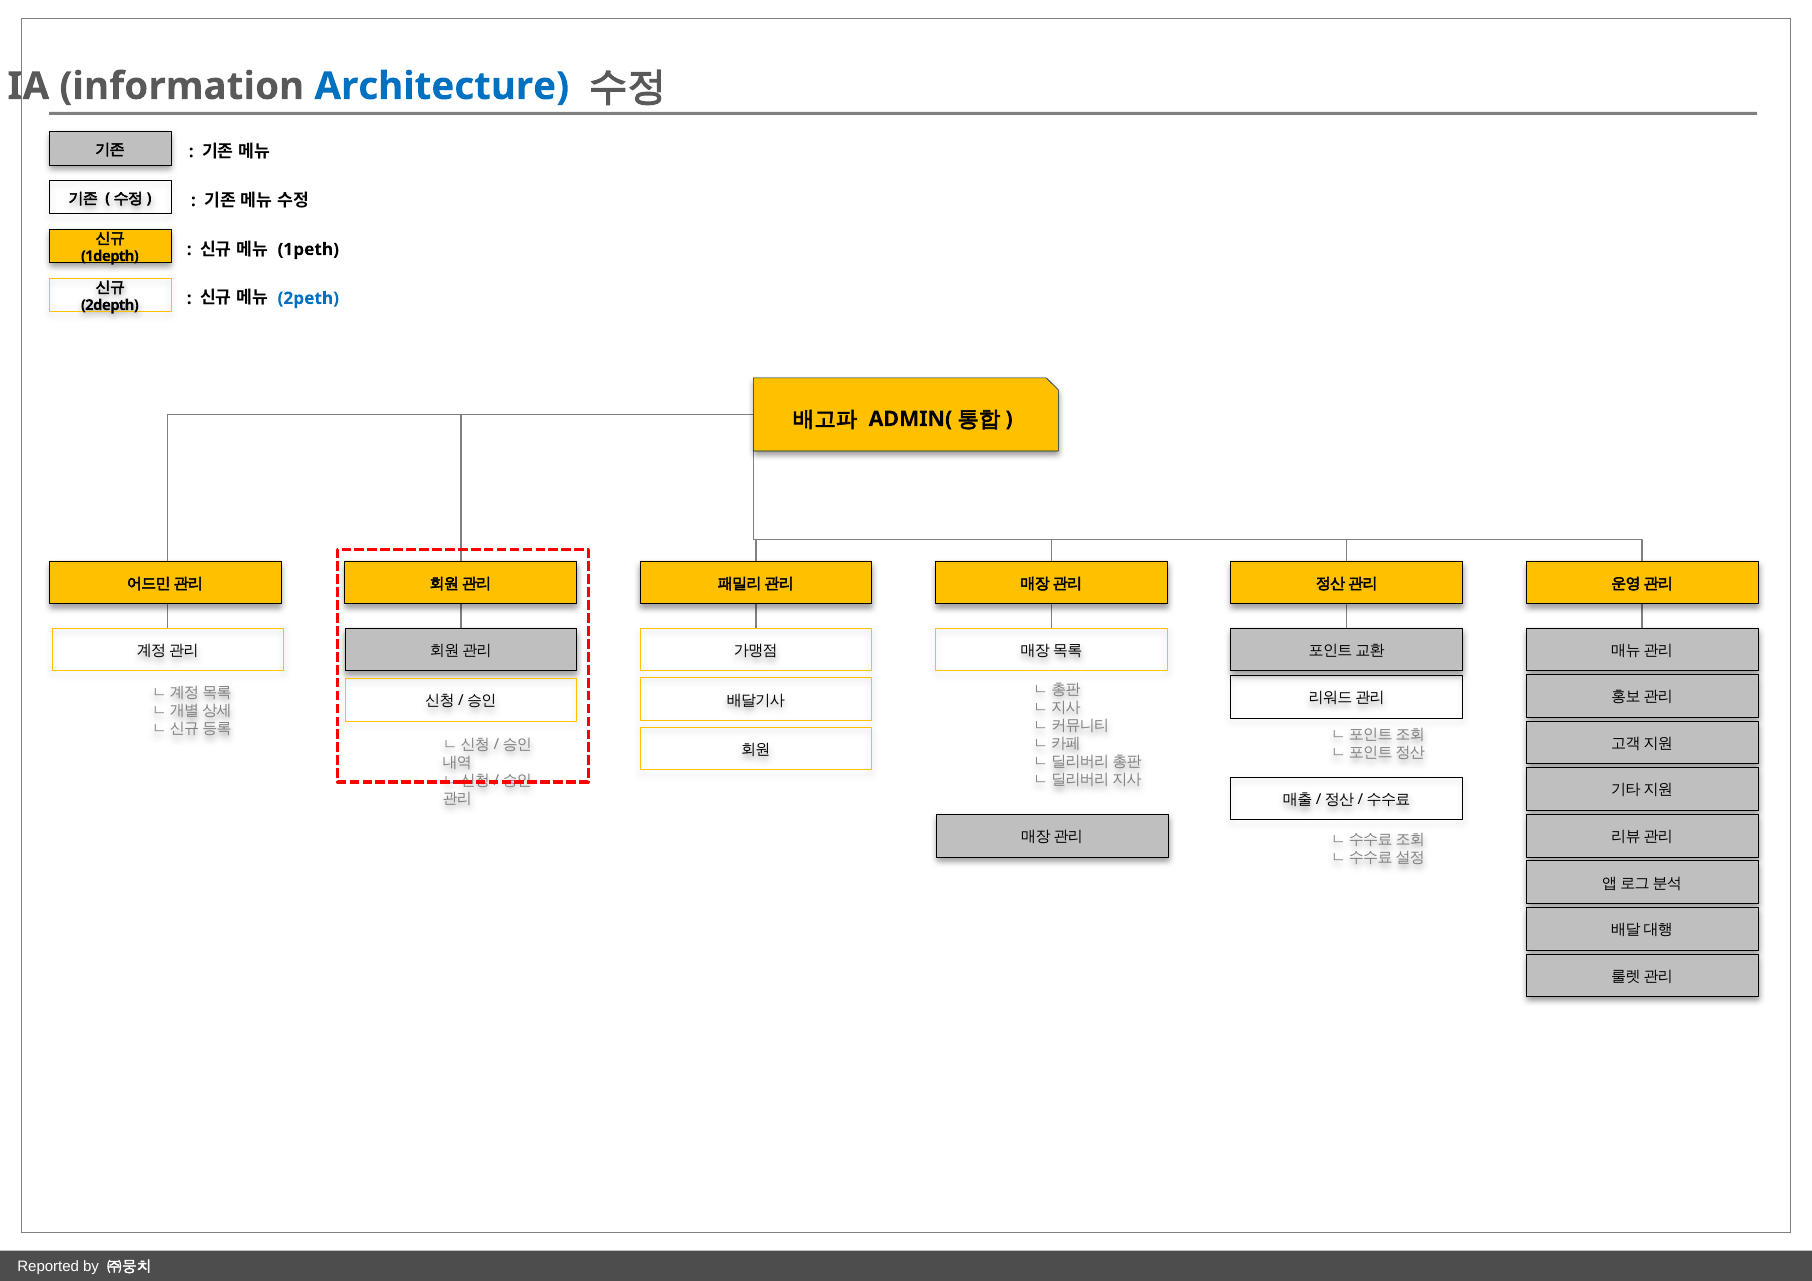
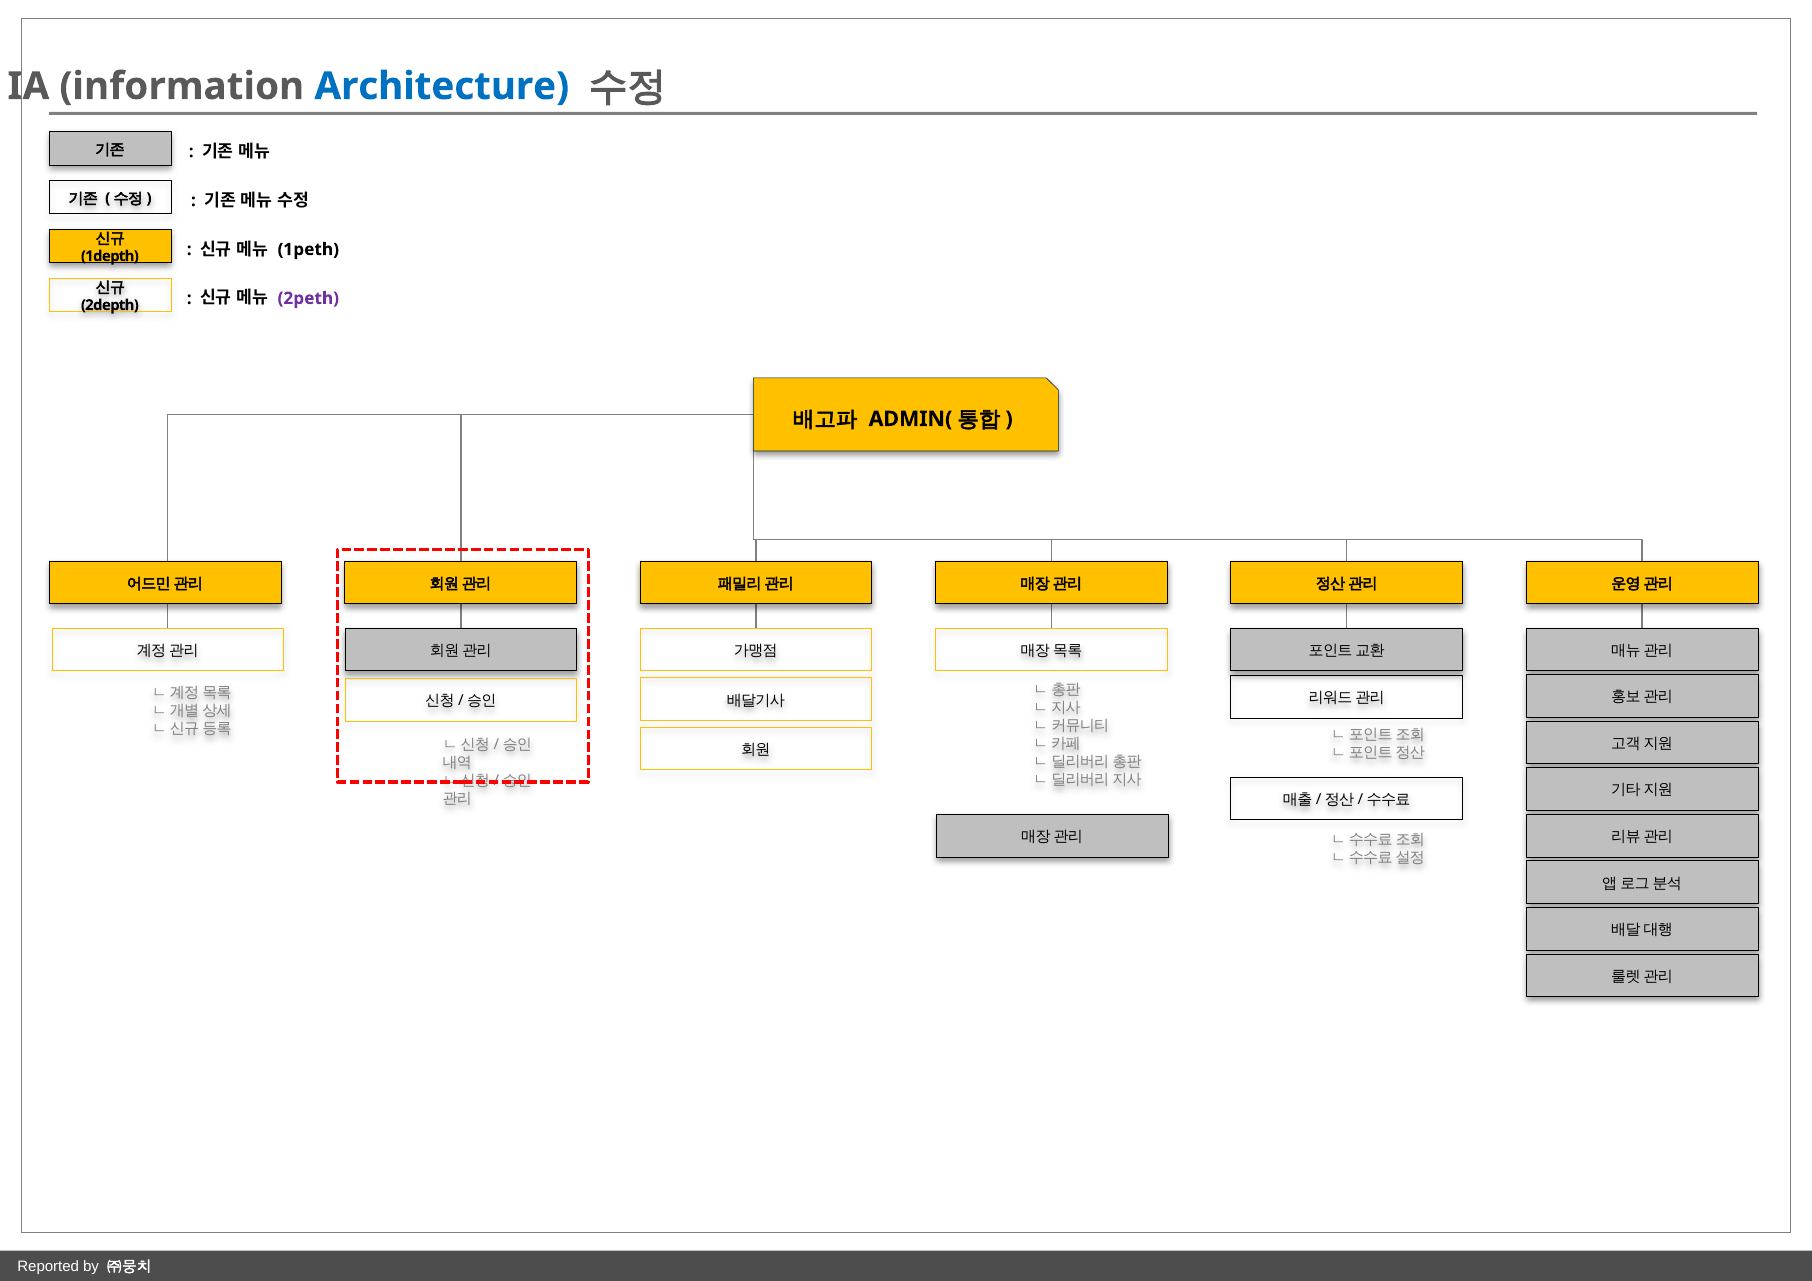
2peth colour: blue -> purple (308, 298)
